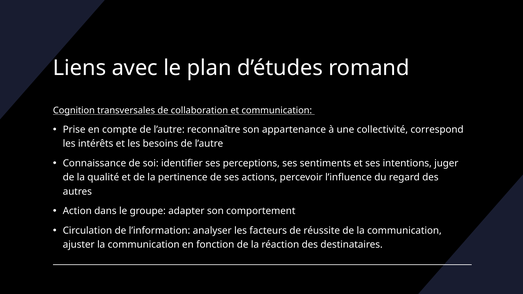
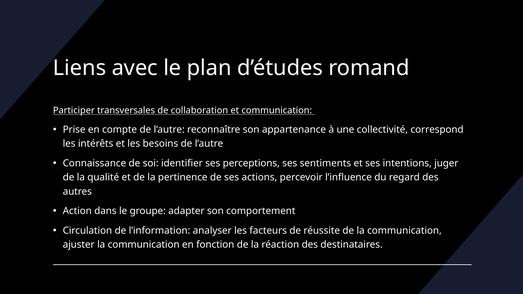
Cognition: Cognition -> Participer (74, 110)
